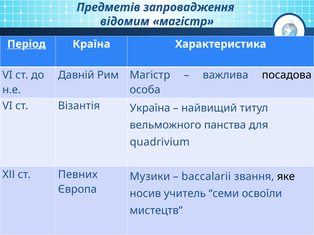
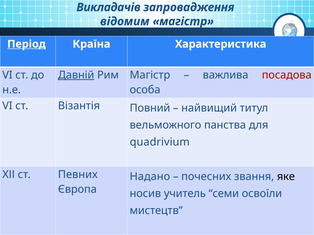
Предметів: Предметів -> Викладачів (108, 7)
Давній underline: none -> present (76, 75)
посадова colour: black -> red (287, 75)
Україна: Україна -> Повний (150, 108)
Музики: Музики -> Надано (150, 177)
baccalarii: baccalarii -> почесних (206, 177)
